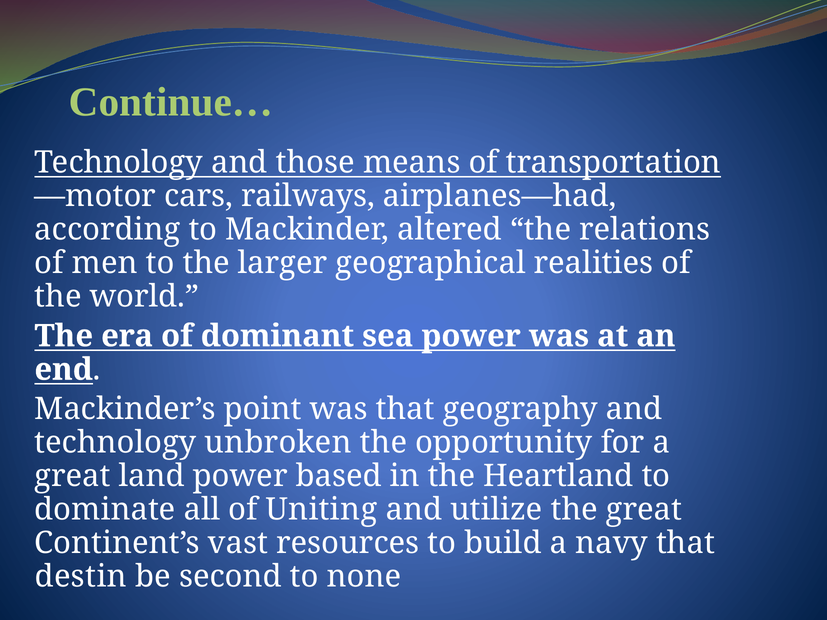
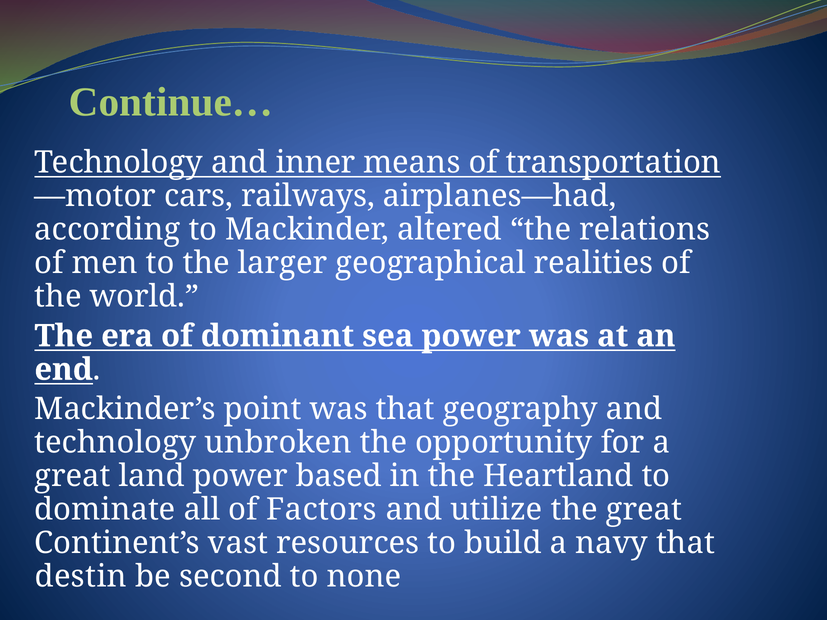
those: those -> inner (315, 163)
Uniting: Uniting -> Factors (321, 510)
